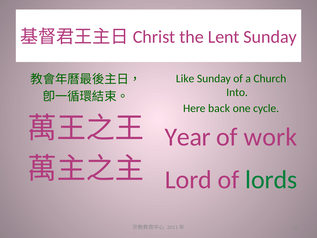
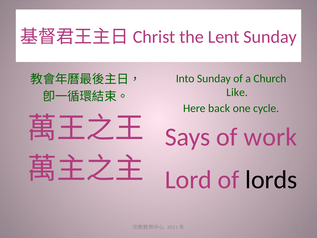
Like: Like -> Into (185, 79)
Into: Into -> Like (237, 92)
Year: Year -> Says (188, 137)
lords colour: green -> black (271, 180)
